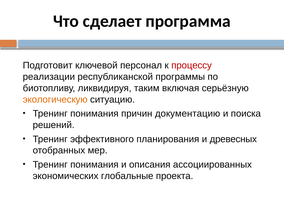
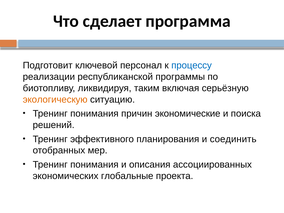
процессу colour: red -> blue (192, 65)
документацию: документацию -> экономические (188, 114)
древесных: древесных -> соединить (233, 139)
